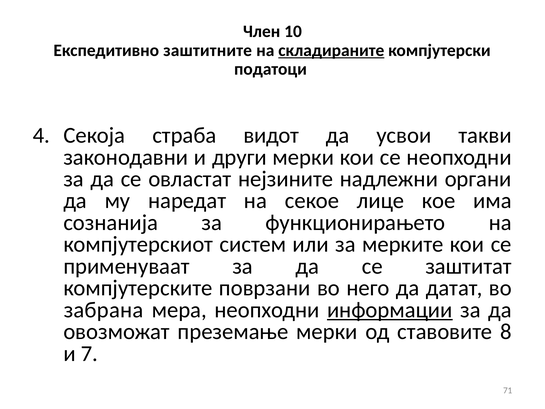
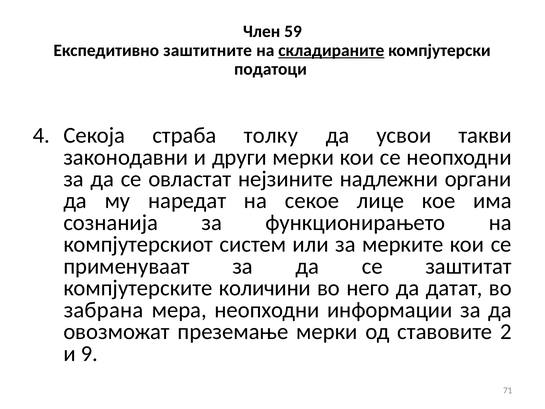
10: 10 -> 59 (293, 31)
видот: видот -> толку (271, 135)
поврзани: поврзани -> количини (265, 288)
информации underline: present -> none (390, 310)
8: 8 -> 2 (506, 332)
7: 7 -> 9 (89, 353)
